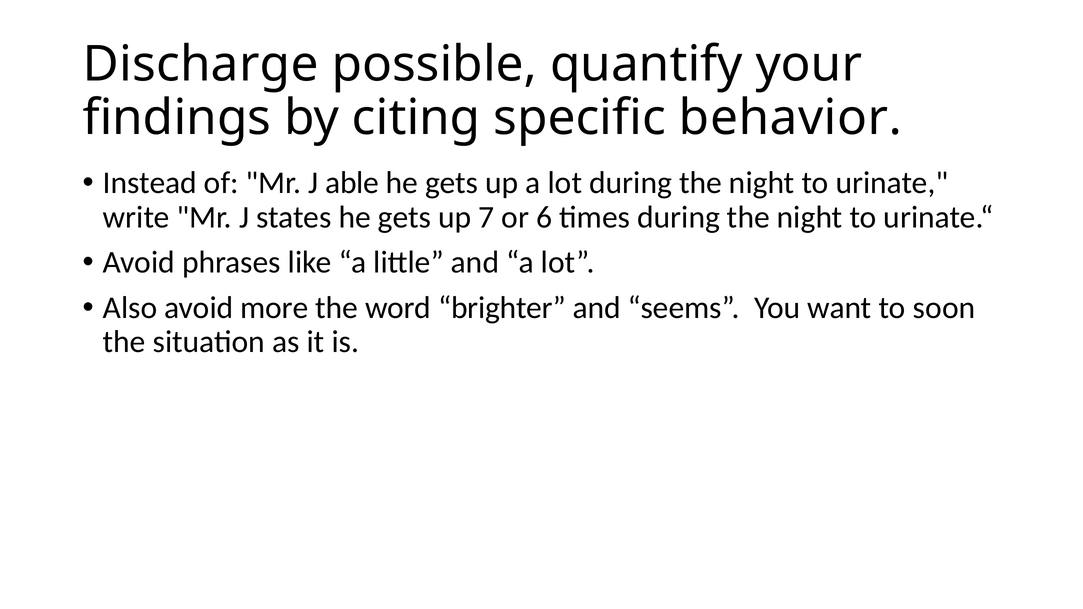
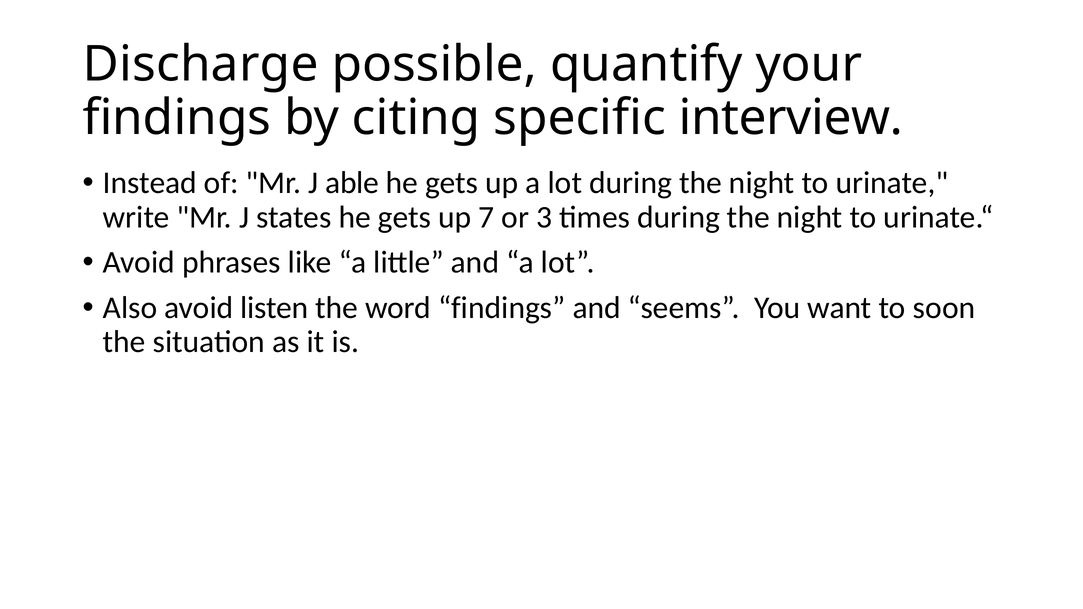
behavior: behavior -> interview (791, 118)
6: 6 -> 3 (544, 217)
more: more -> listen (274, 308)
word brighter: brighter -> findings (502, 308)
